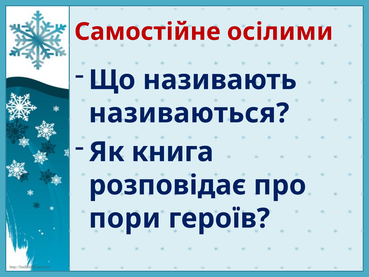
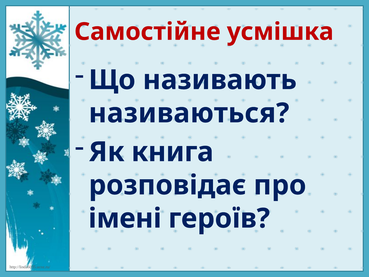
осілими: осілими -> усмішка (280, 32)
пори: пори -> імені (125, 218)
